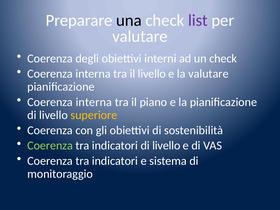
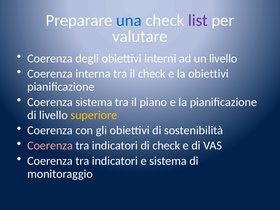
una colour: black -> blue (129, 20)
un check: check -> livello (223, 58)
il livello: livello -> check (152, 74)
la valutare: valutare -> obiettivi (208, 74)
interna: interna -> sistema (94, 102)
Coerenza colour: light green -> pink (50, 146)
indicatori di livello: livello -> check (166, 146)
